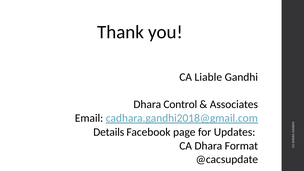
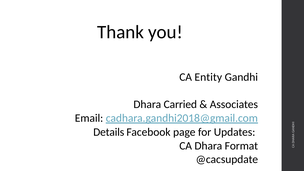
Liable: Liable -> Entity (208, 77)
Control: Control -> Carried (180, 104)
